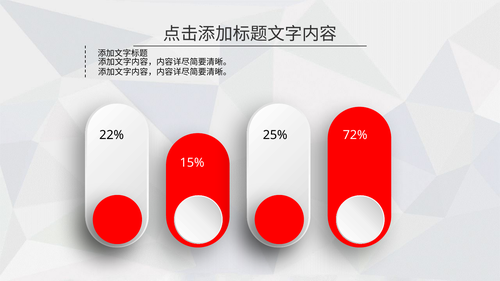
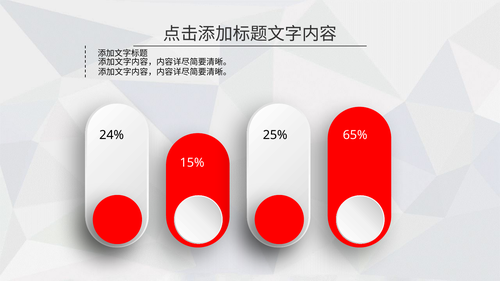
22%: 22% -> 24% (112, 135)
72%: 72% -> 65% (355, 135)
